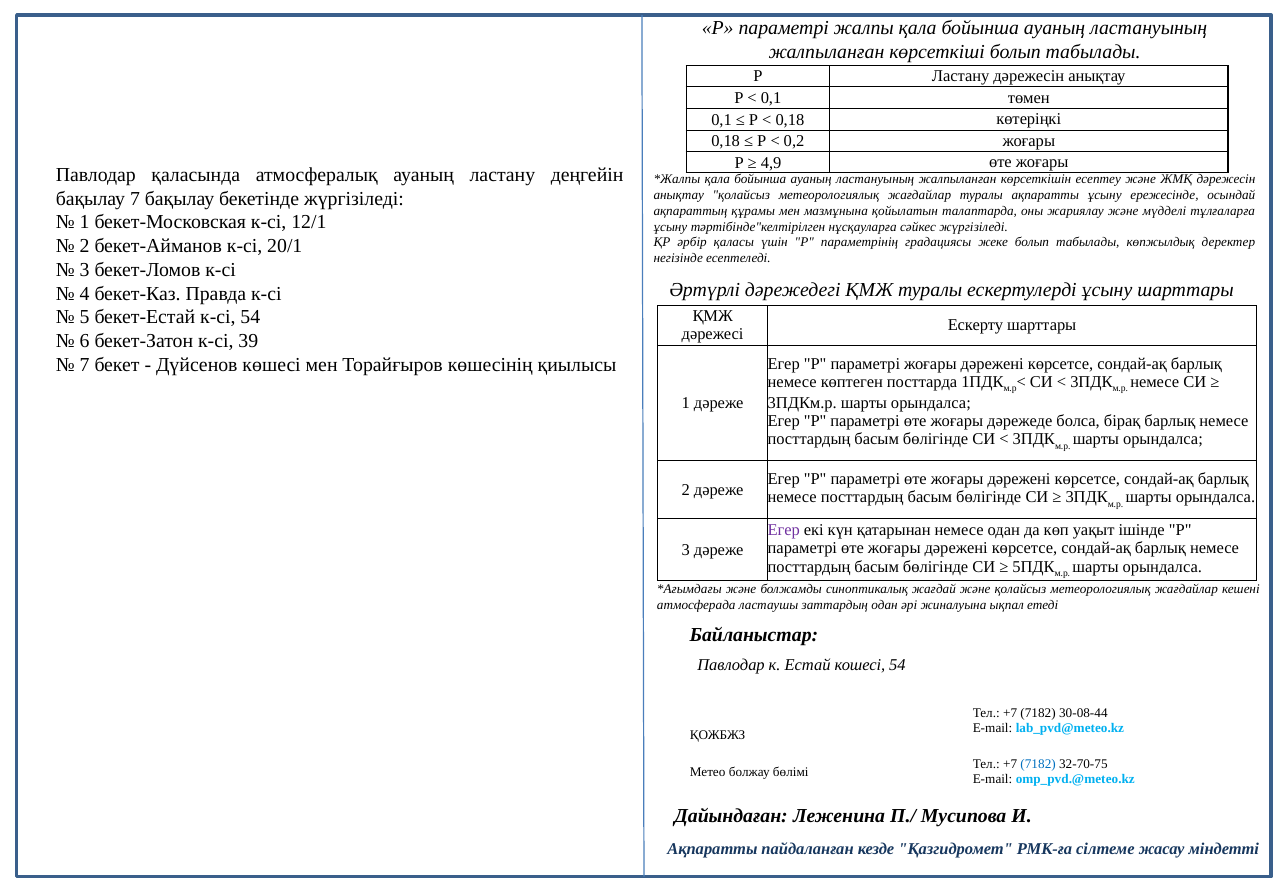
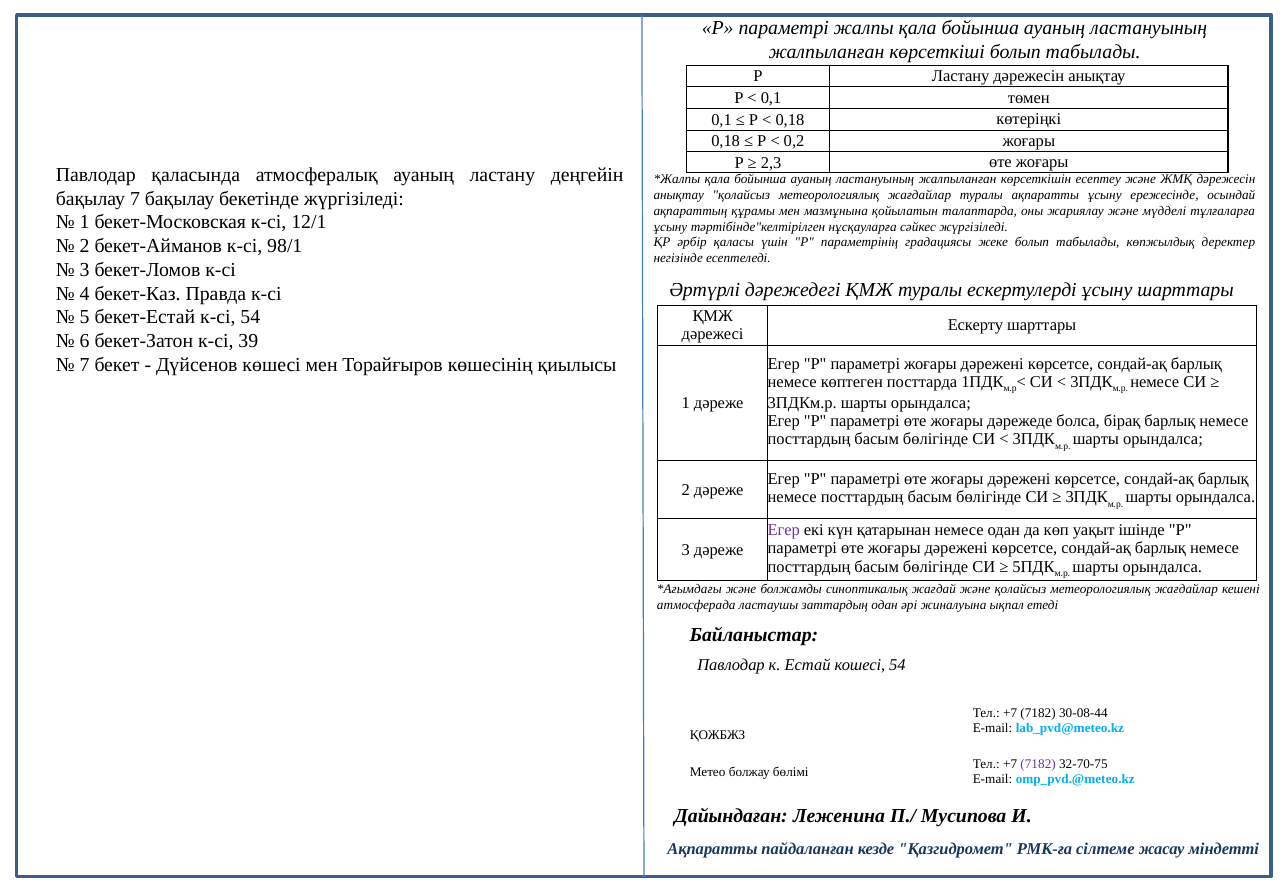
4,9: 4,9 -> 2,3 (771, 163)
20/1: 20/1 -> 98/1 (285, 246)
7182 colour: blue -> purple (1038, 764)
